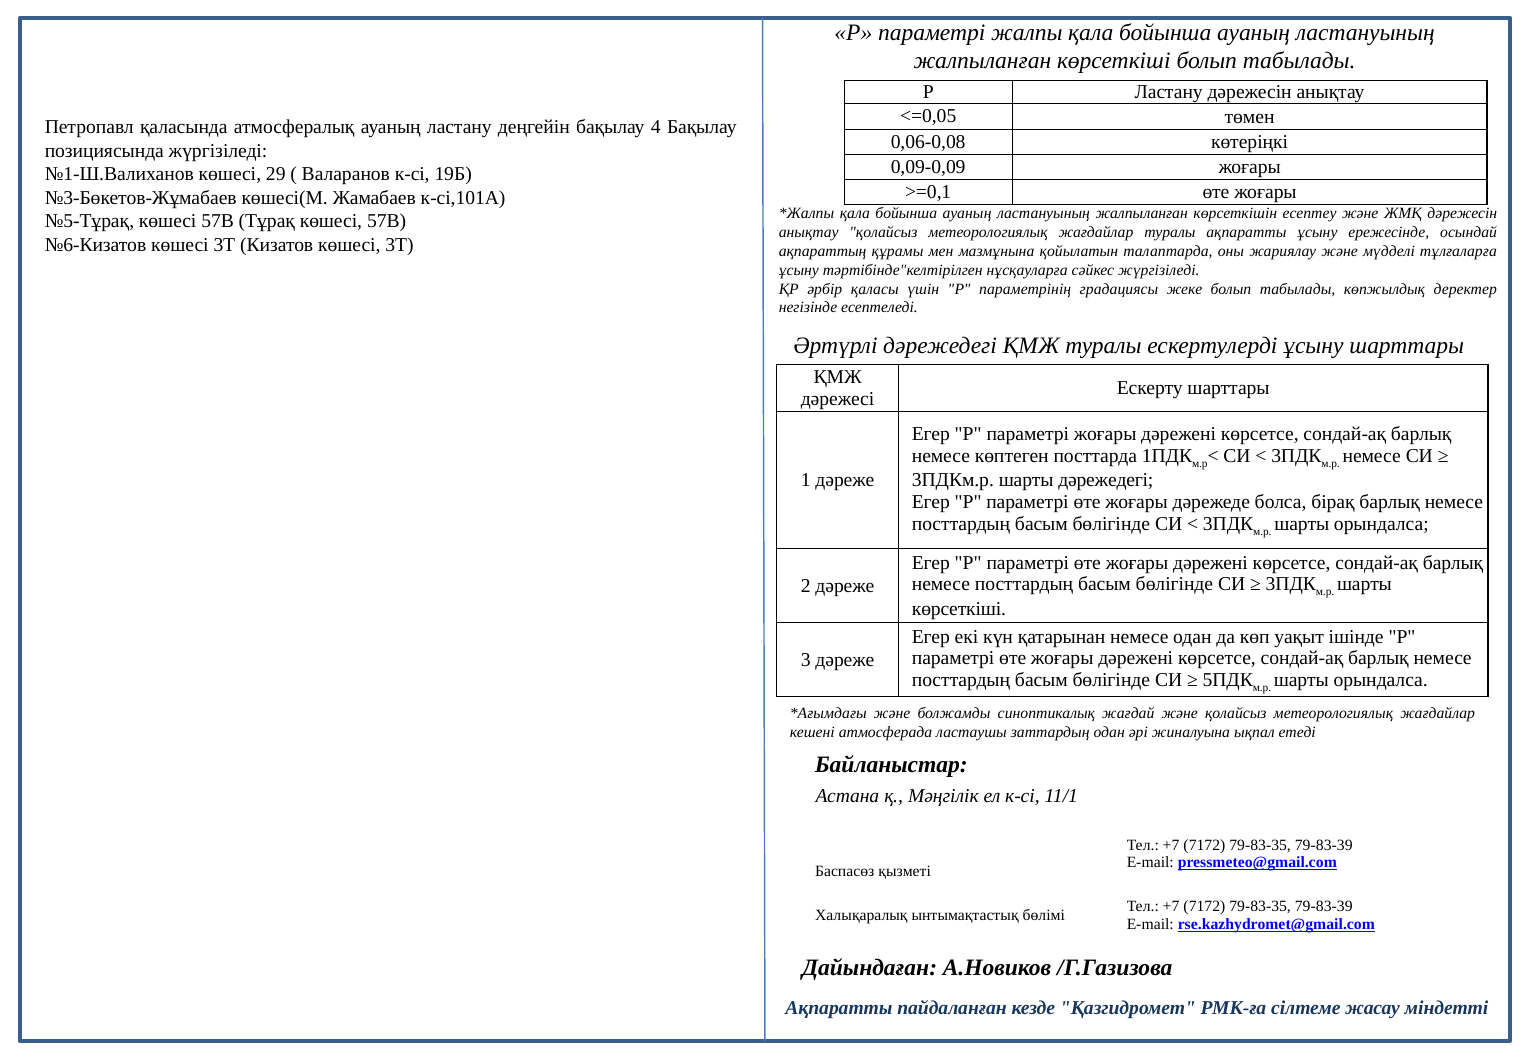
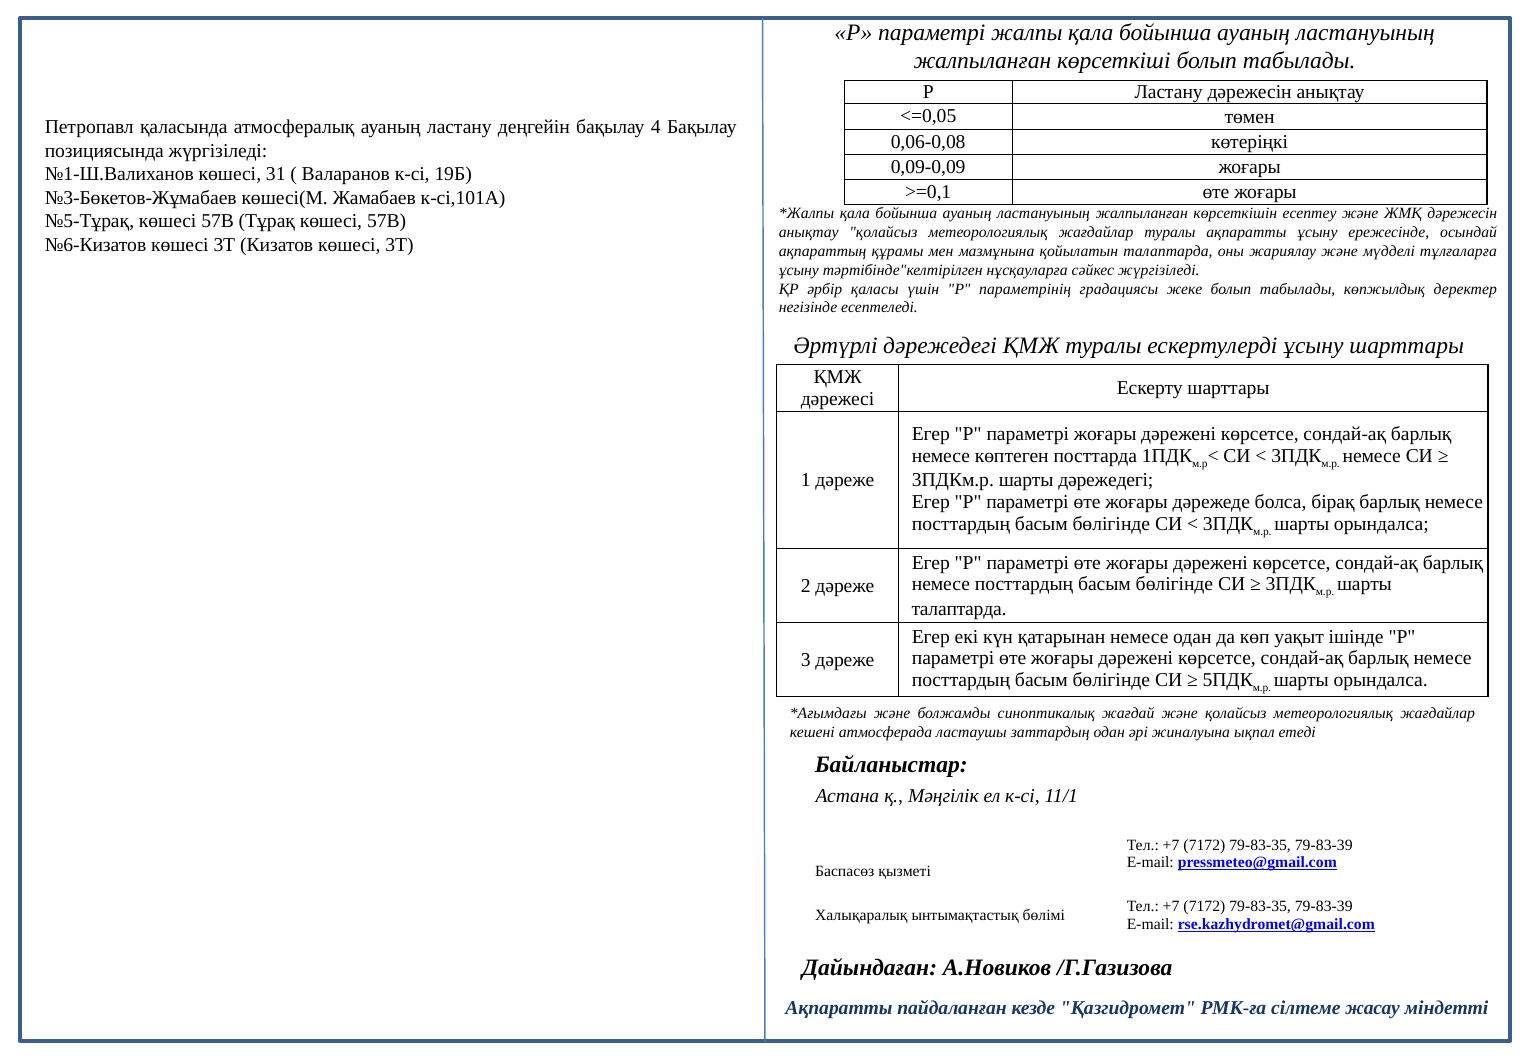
29: 29 -> 31 (276, 174)
көрсеткіші: көрсеткіші -> талаптарда (959, 609)
